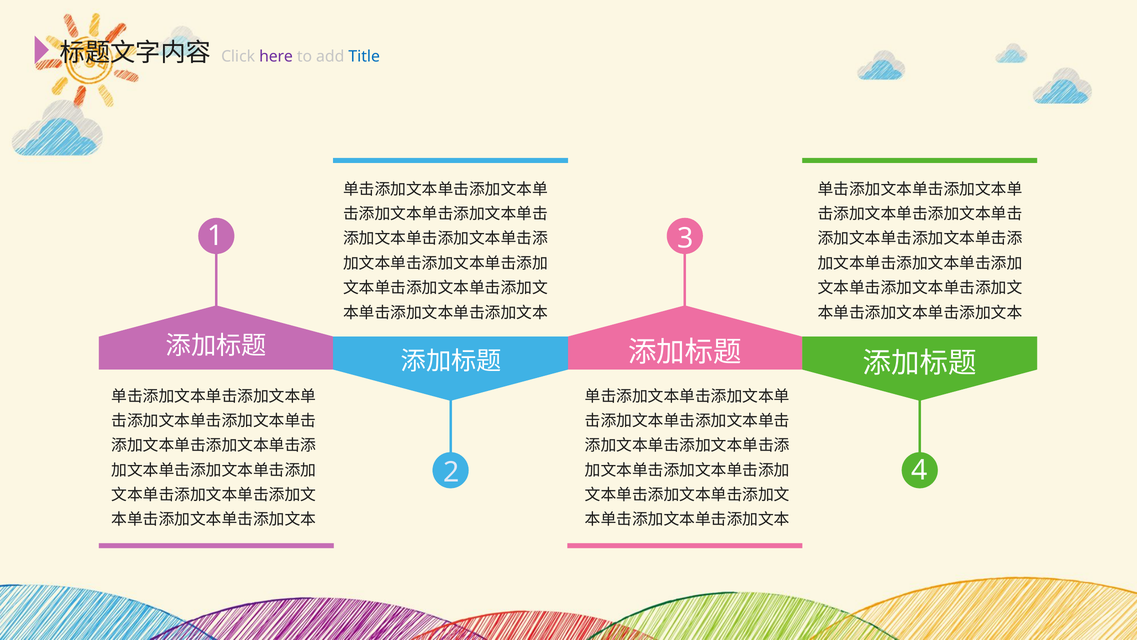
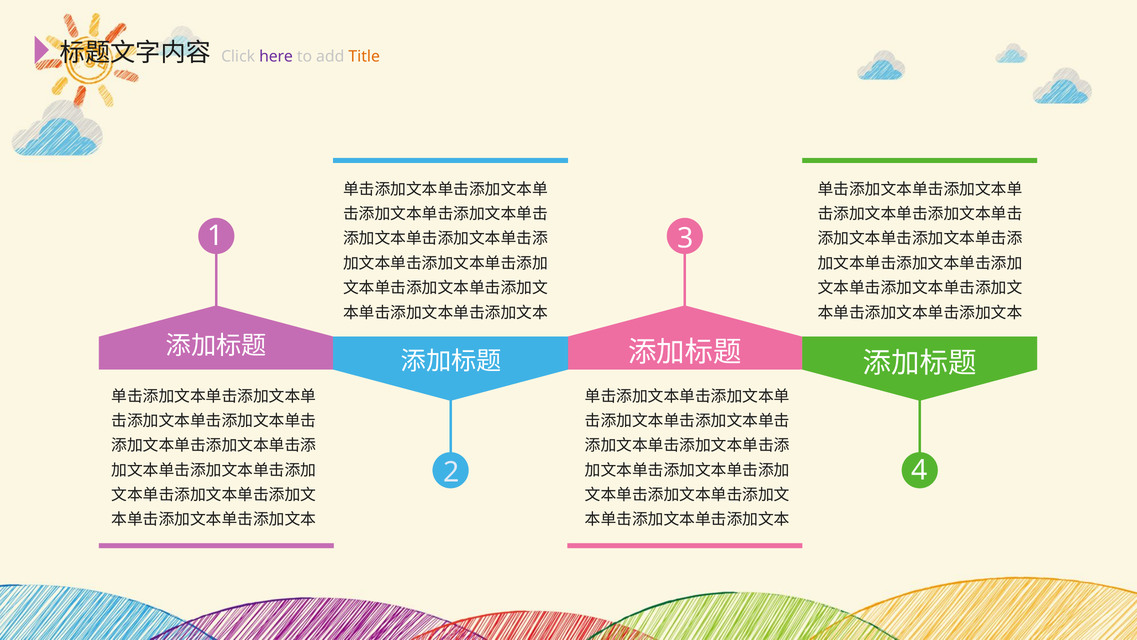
Title colour: blue -> orange (364, 57)
